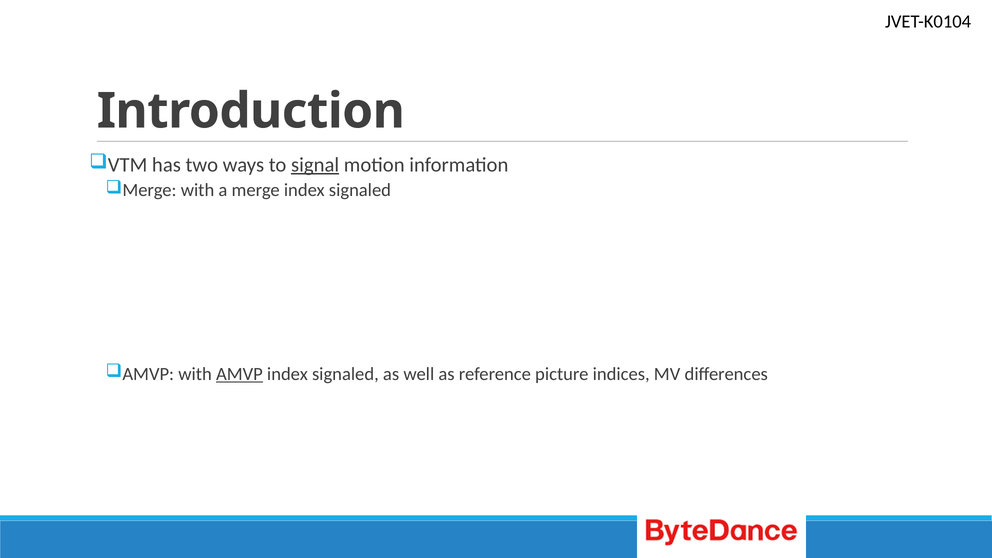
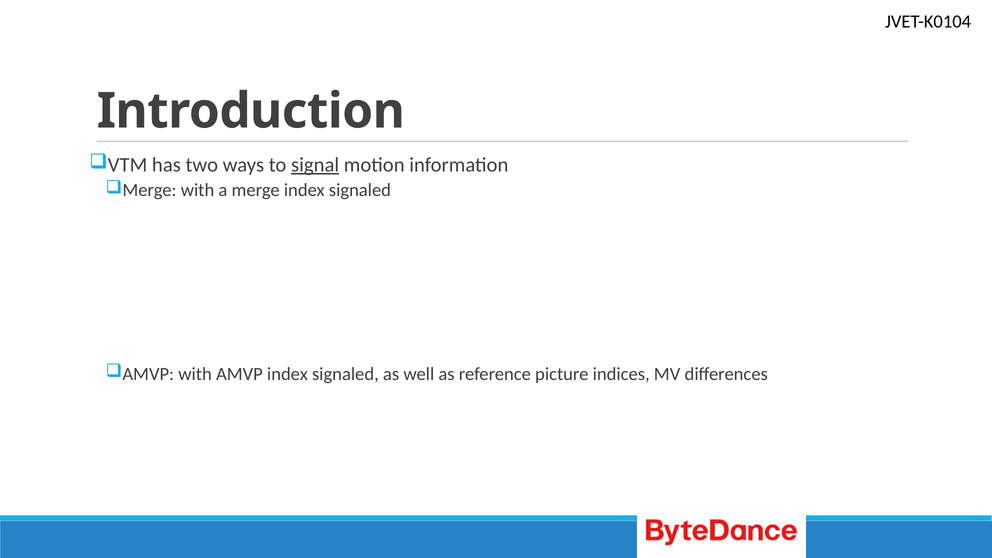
AMVP underline: present -> none (239, 374)
